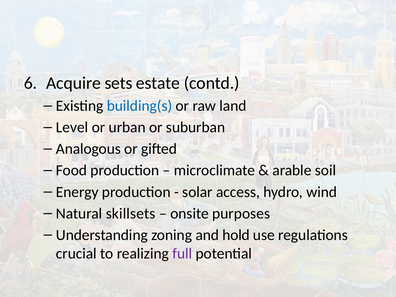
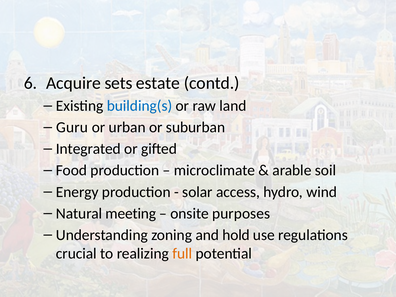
Level: Level -> Guru (72, 127)
Analogous: Analogous -> Integrated (88, 149)
skillsets: skillsets -> meeting (131, 213)
full colour: purple -> orange (182, 253)
